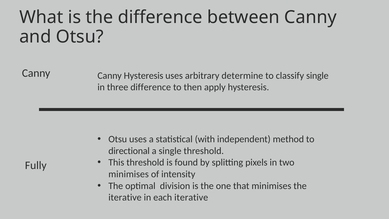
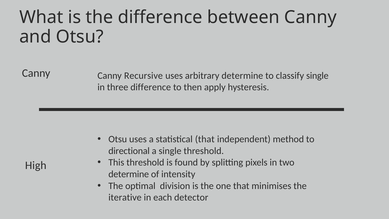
Canny Hysteresis: Hysteresis -> Recursive (143, 76)
statistical with: with -> that (205, 139)
Fully: Fully -> High (36, 165)
minimises: minimises -> determine (129, 174)
each iterative: iterative -> detector (191, 197)
